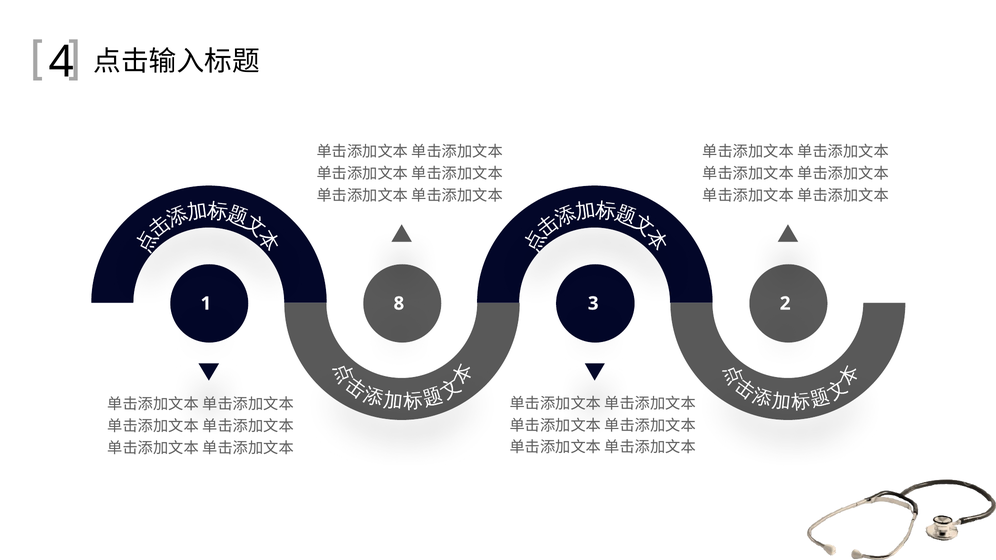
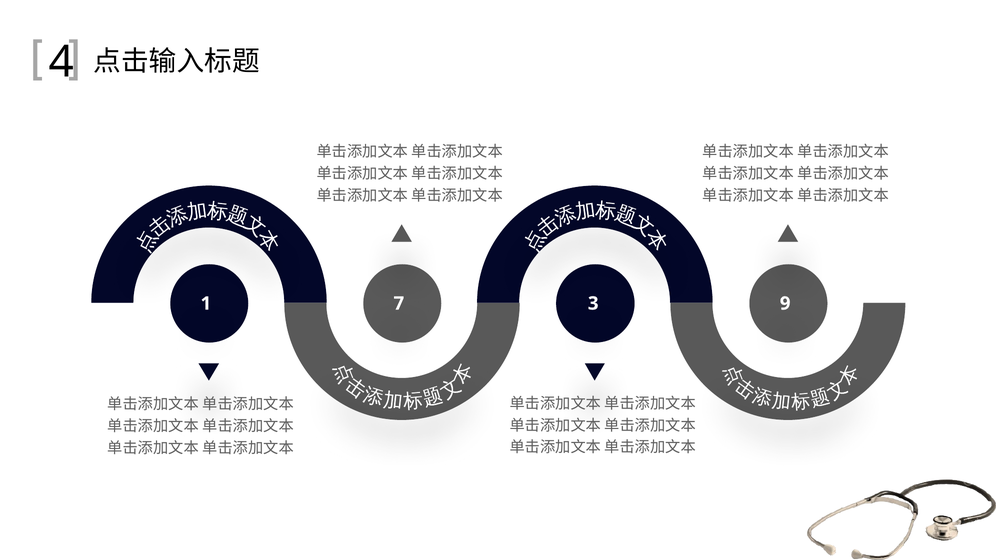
8: 8 -> 7 (399, 304)
2: 2 -> 9 (785, 304)
